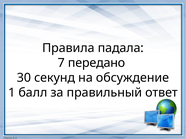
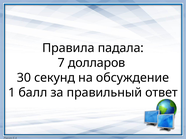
передано: передано -> долларов (97, 63)
